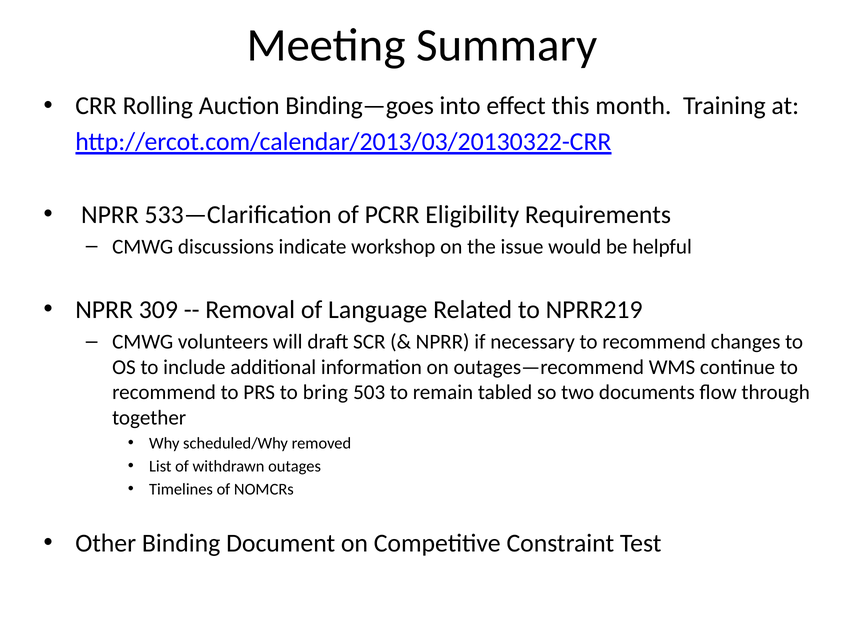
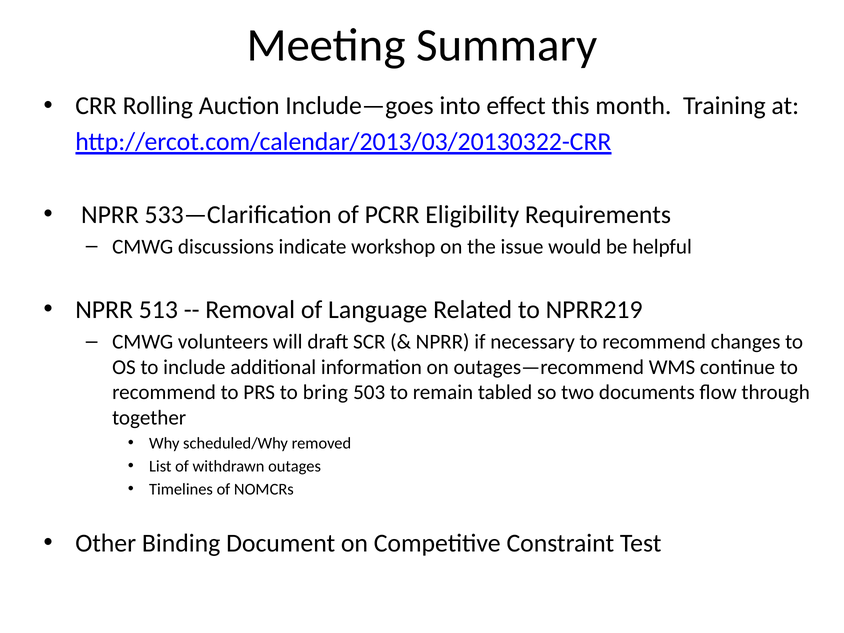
Binding—goes: Binding—goes -> Include—goes (359, 106)
309: 309 -> 513 (158, 310)
